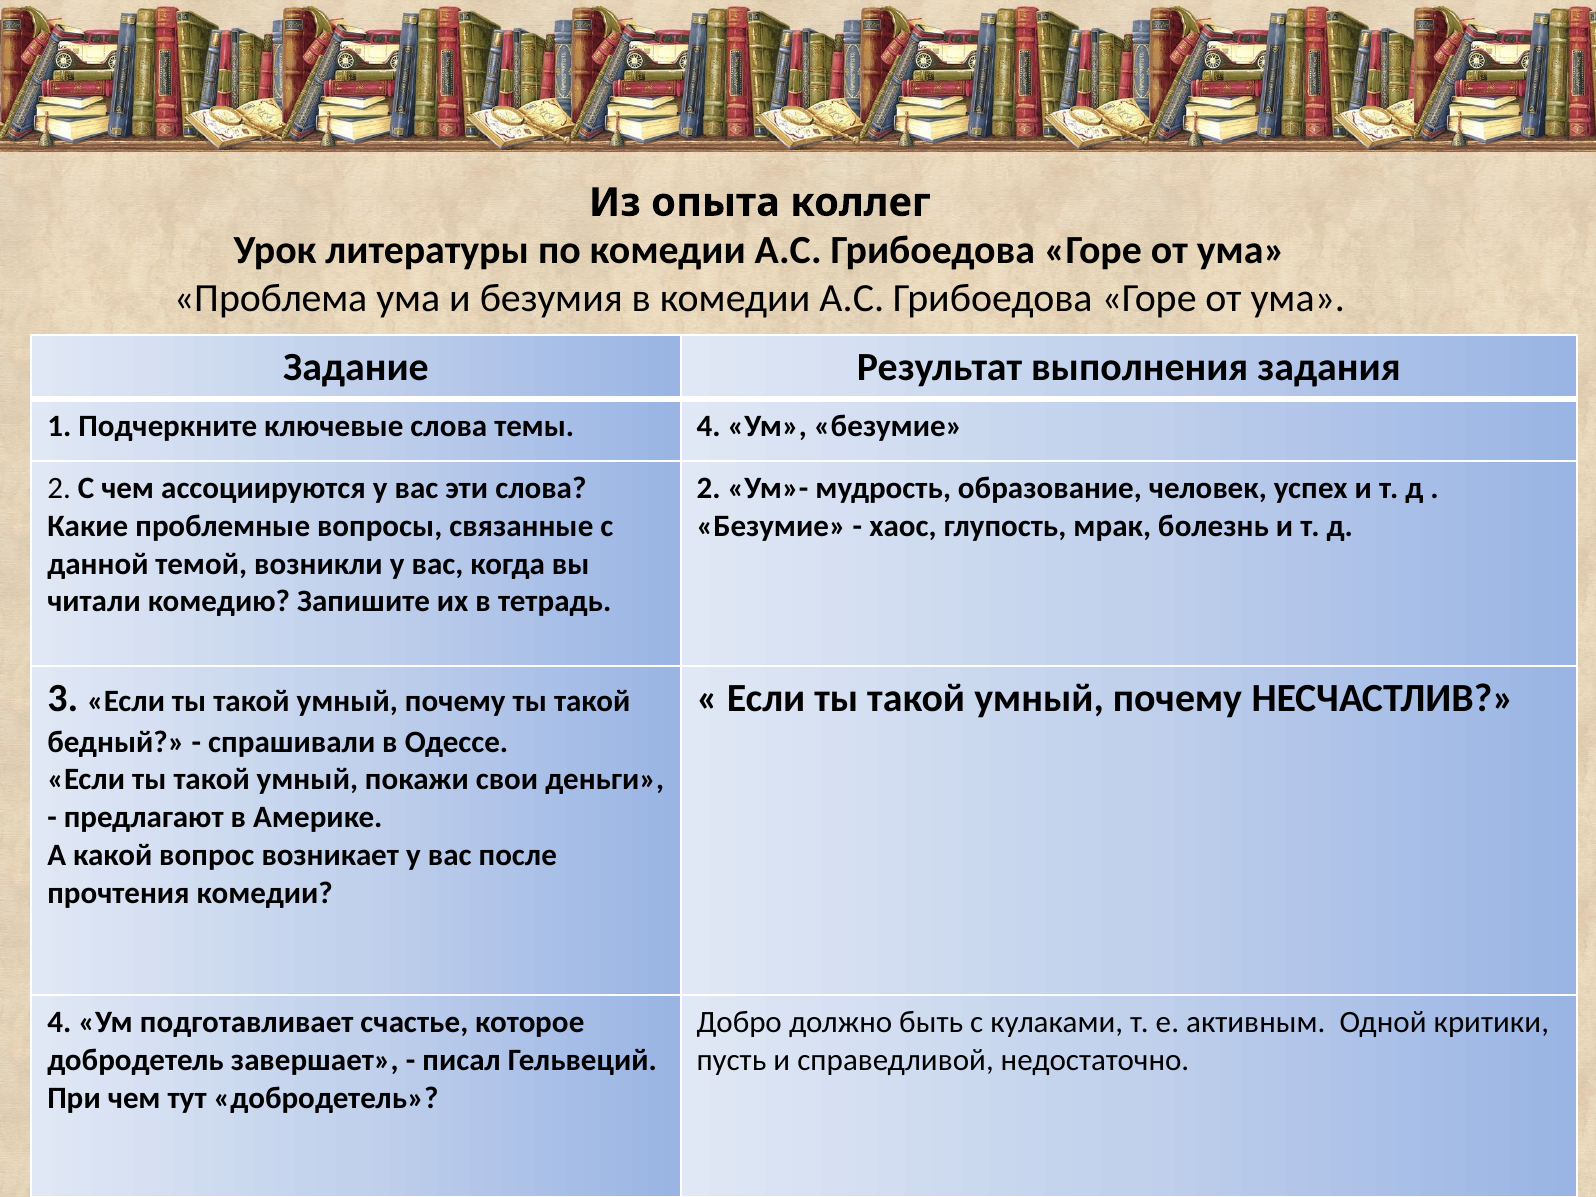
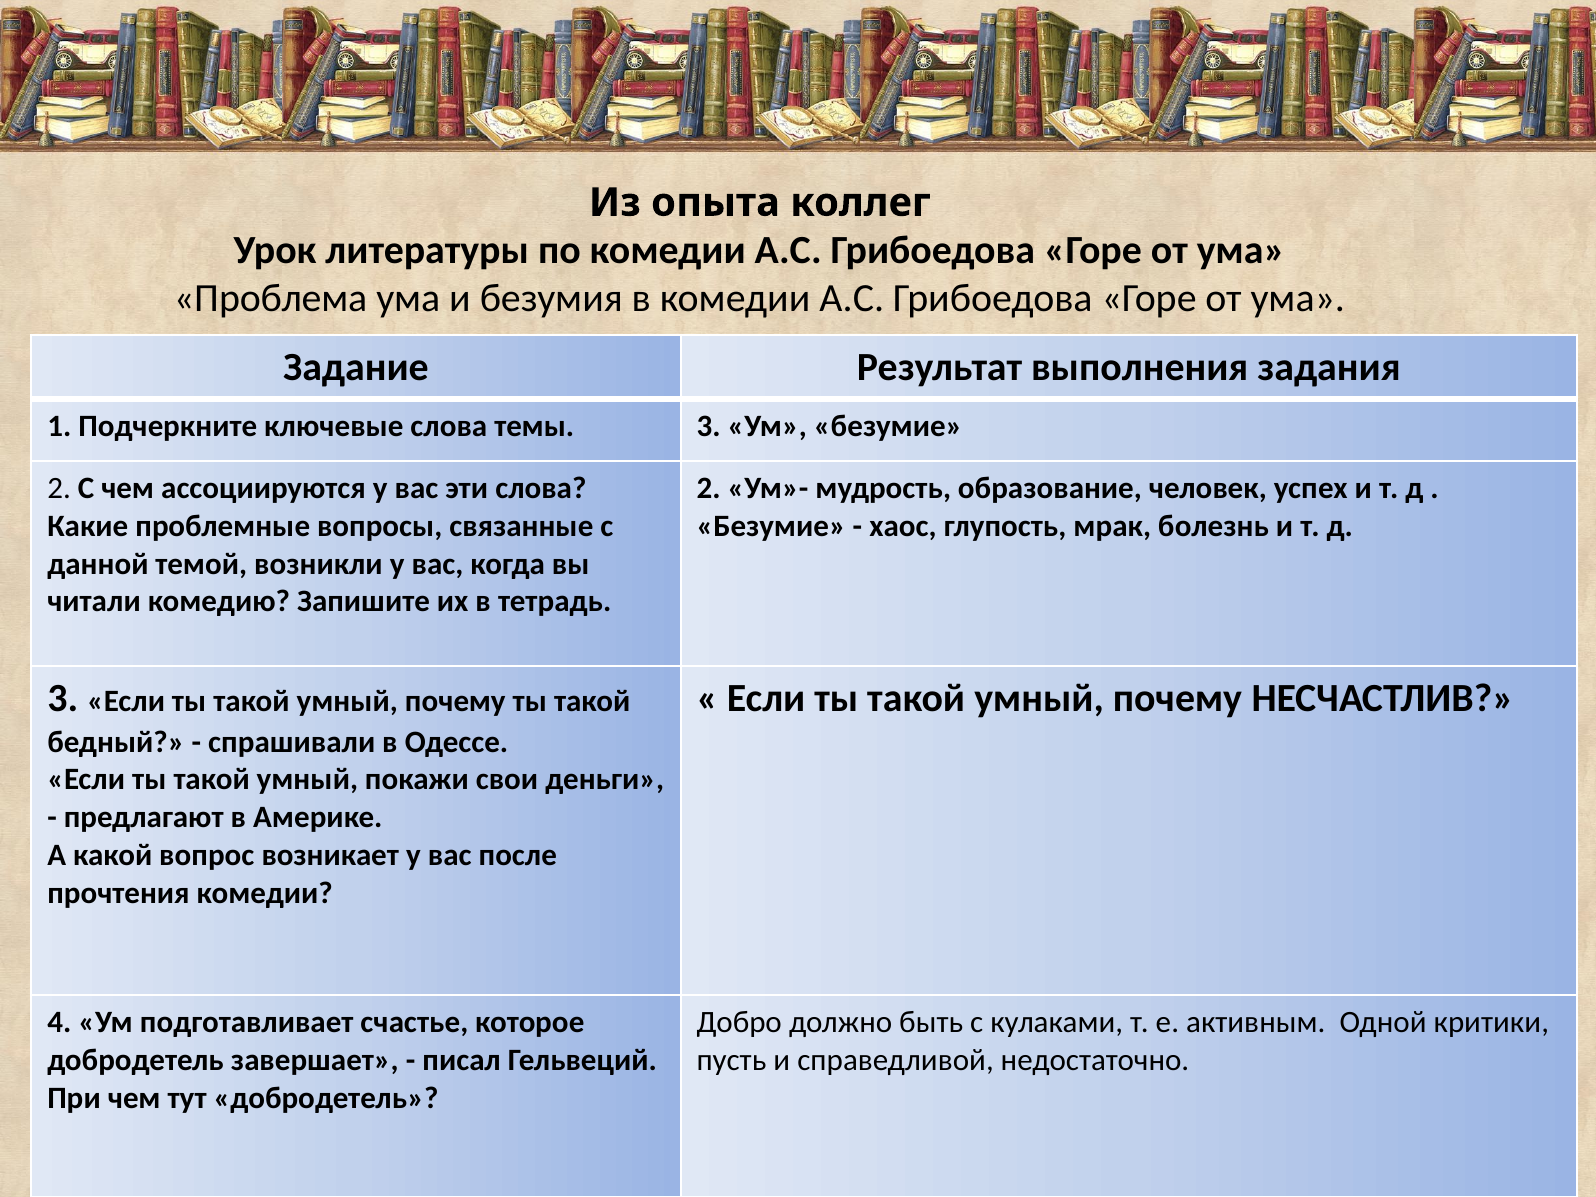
темы 4: 4 -> 3 (709, 427)
